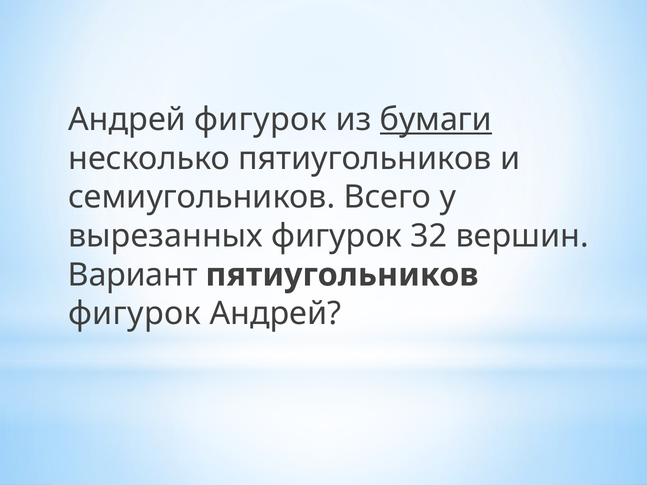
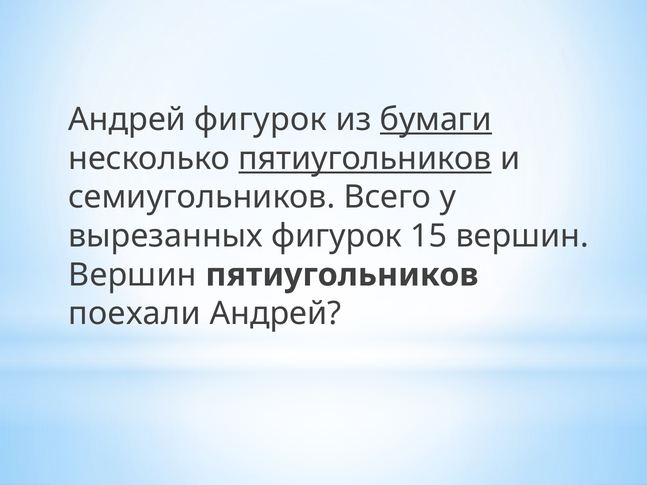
пятиугольников underline: none -> present (365, 159)
32: 32 -> 15 (429, 236)
Вариант: Вариант -> Вершин (133, 275)
фигурок: фигурок -> поехали (135, 314)
